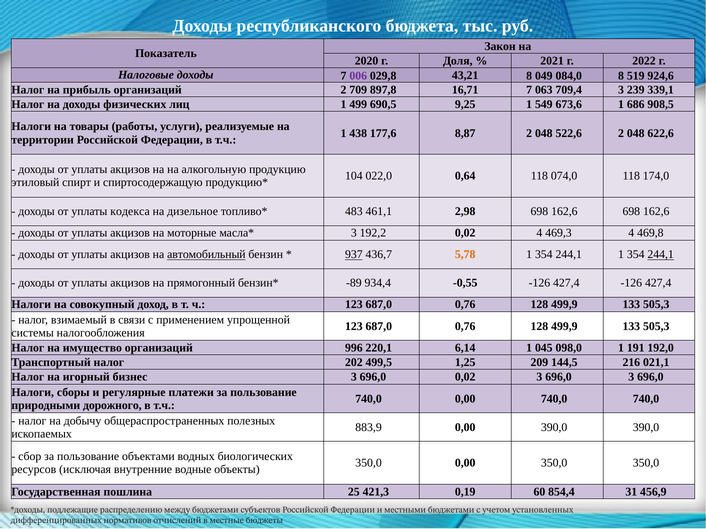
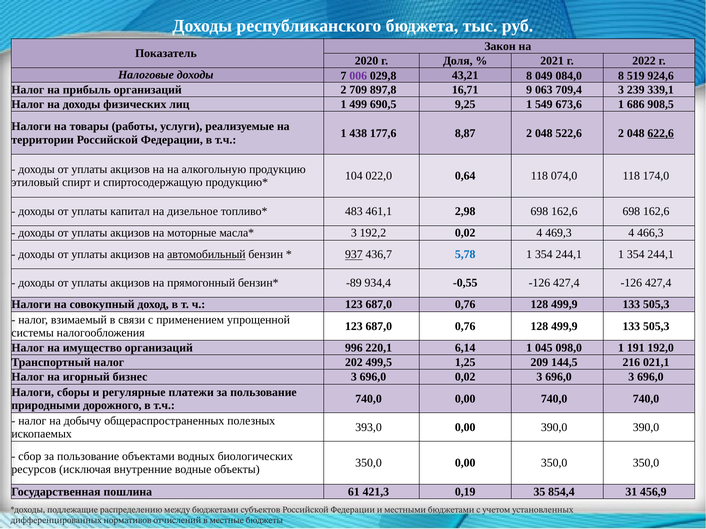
16,71 7: 7 -> 9 (529, 90)
622,6 underline: none -> present (661, 133)
кодекса: кодекса -> капитал (130, 212)
469,8: 469,8 -> 466,3 (650, 233)
5,78 colour: orange -> blue (465, 255)
244,1 underline: present -> none (661, 255)
883,9: 883,9 -> 393,0 (369, 428)
25: 25 -> 61 (354, 492)
60: 60 -> 35 (539, 492)
